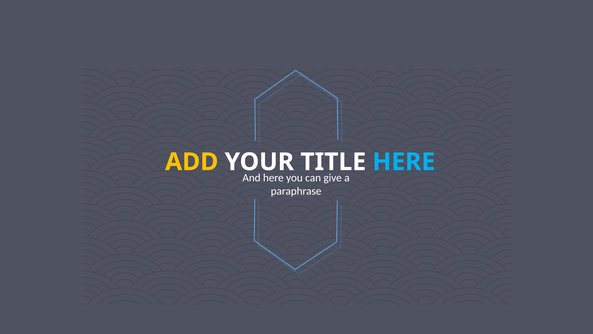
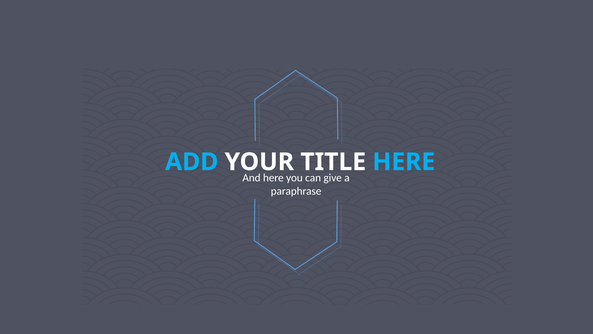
ADD colour: yellow -> light blue (192, 162)
